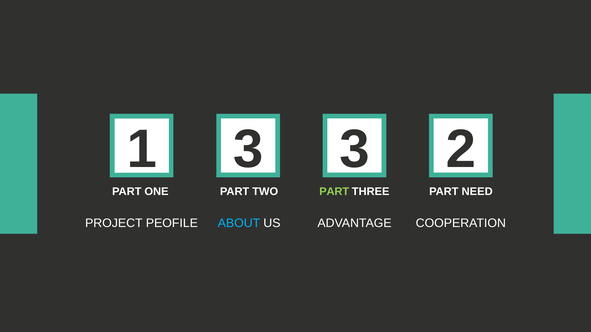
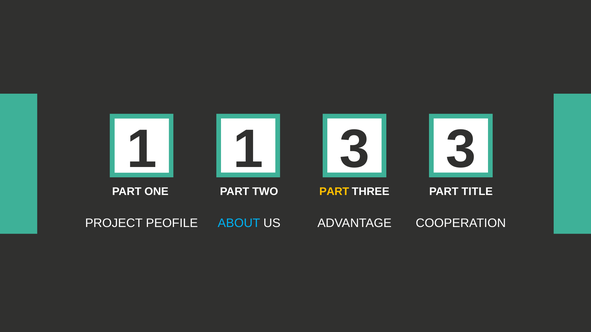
1 3: 3 -> 1 (248, 150)
3 2: 2 -> 3 (461, 150)
PART colour: light green -> yellow (334, 192)
NEED: NEED -> TITLE (477, 192)
